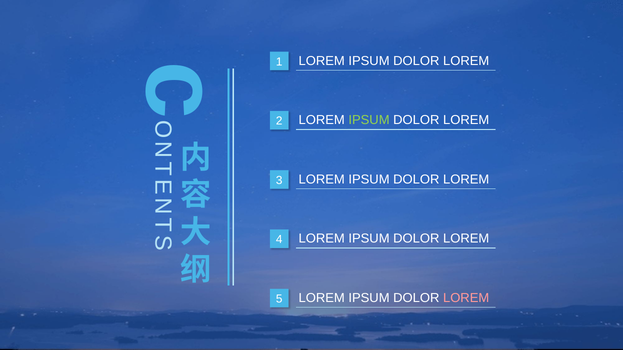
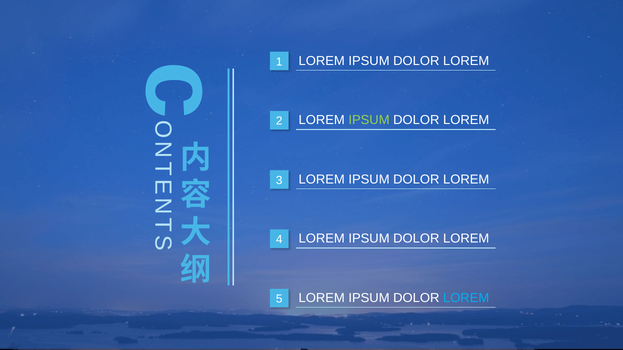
LOREM colour: pink -> light blue (466, 298)
